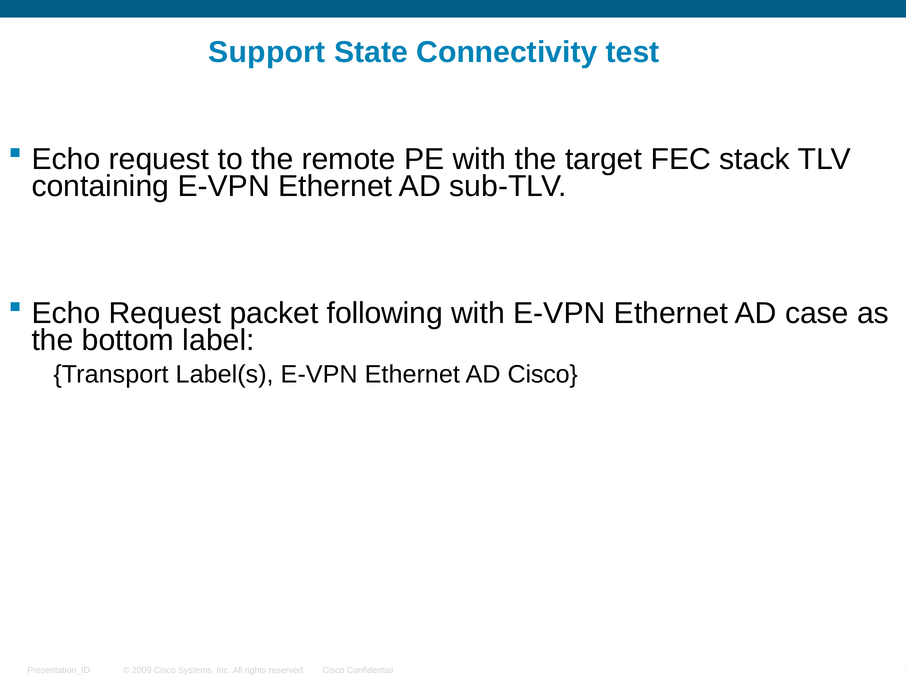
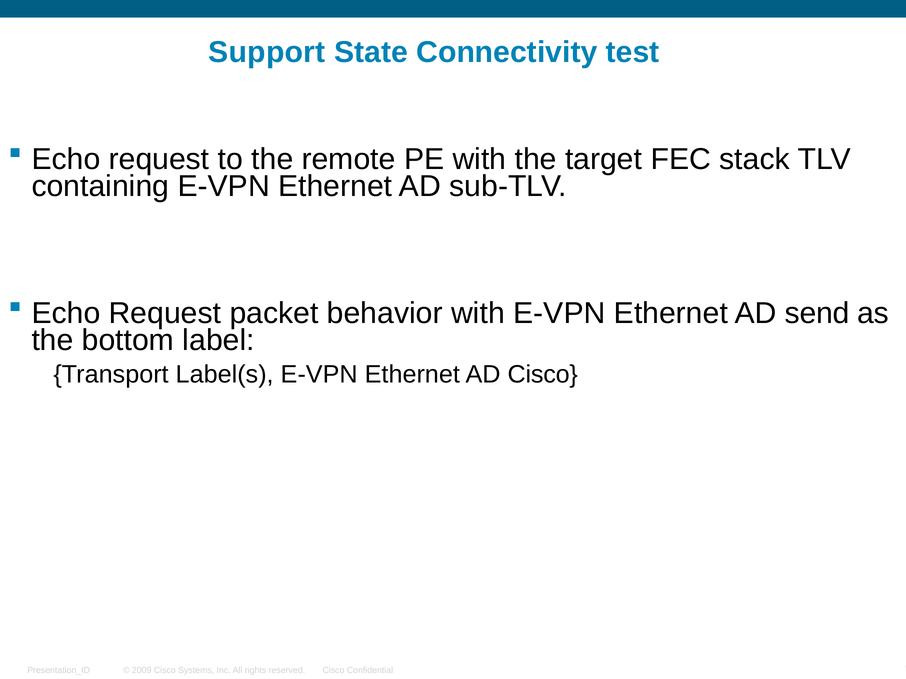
following: following -> behavior (385, 313)
case: case -> send (817, 313)
